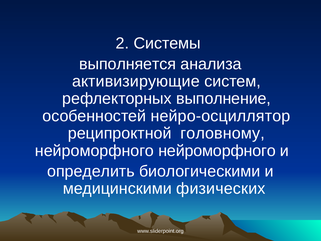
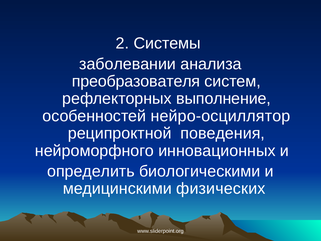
выполняется: выполняется -> заболевании (128, 64)
активизирующие: активизирующие -> преобразователя (136, 81)
головному: головному -> поведения (223, 133)
нейроморфного нейроморфного: нейроморфного -> инновационных (217, 151)
